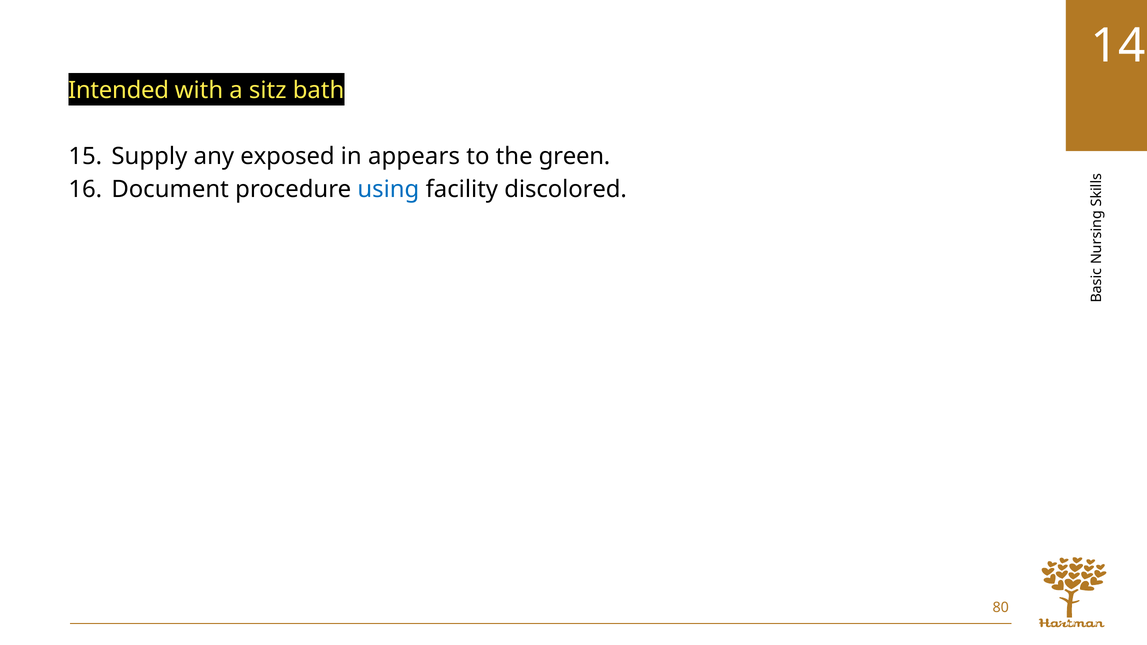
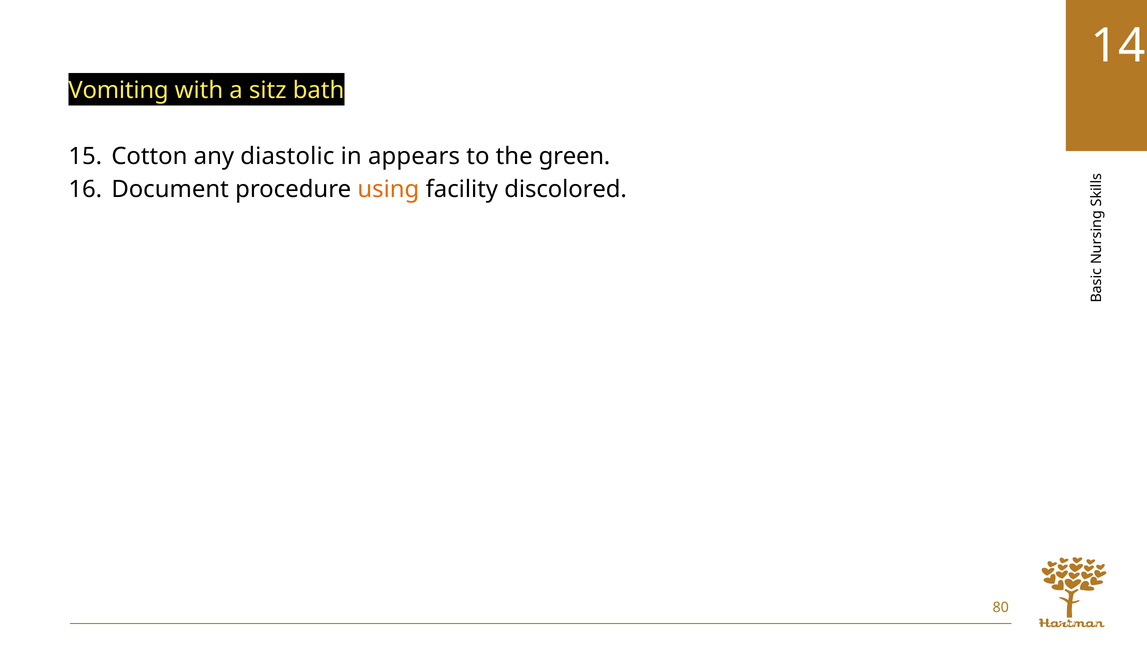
Intended: Intended -> Vomiting (119, 90)
Supply: Supply -> Cotton (149, 156)
exposed: exposed -> diastolic (287, 156)
using colour: blue -> orange (388, 189)
